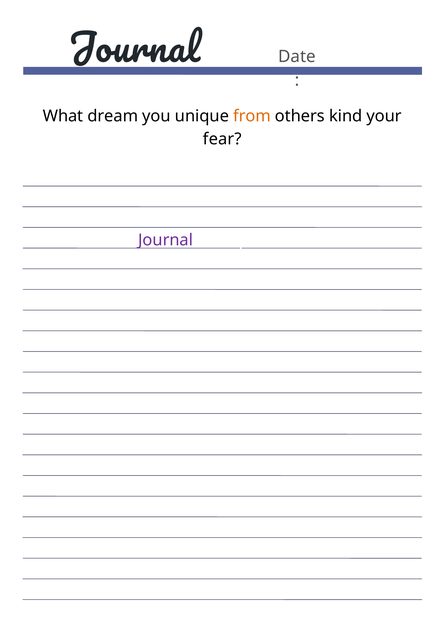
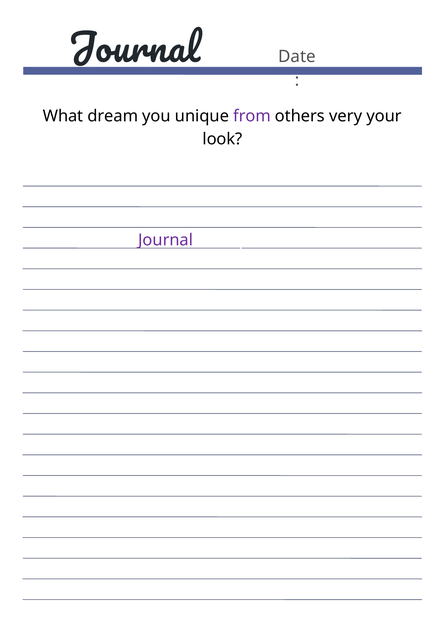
from colour: orange -> purple (252, 116)
kind: kind -> very (346, 116)
fear: fear -> look (222, 139)
